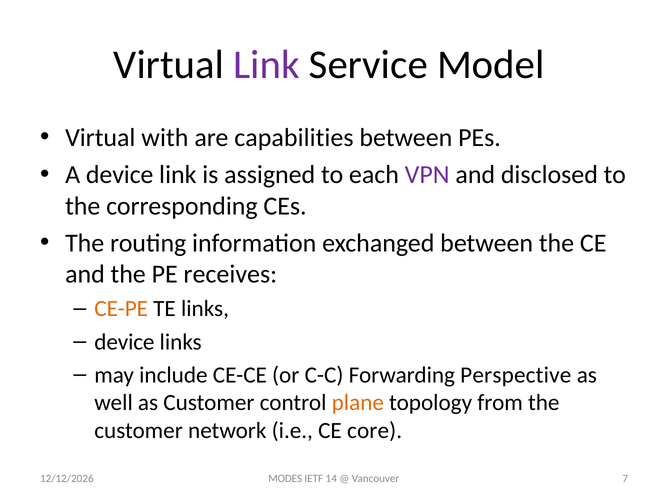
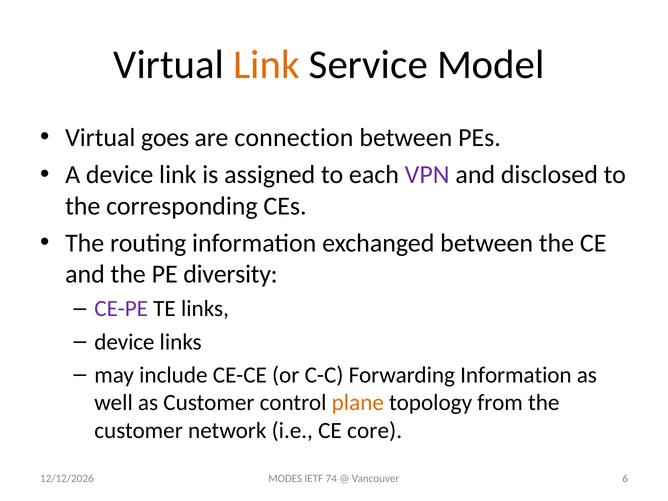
Link colour: purple -> orange (266, 65)
with: with -> goes (165, 138)
capabilities: capabilities -> connection (294, 138)
receives: receives -> diversity (230, 274)
CE-PE colour: orange -> purple (121, 309)
Forwarding Perspective: Perspective -> Information (516, 375)
14: 14 -> 74 (331, 478)
7: 7 -> 6 (625, 478)
